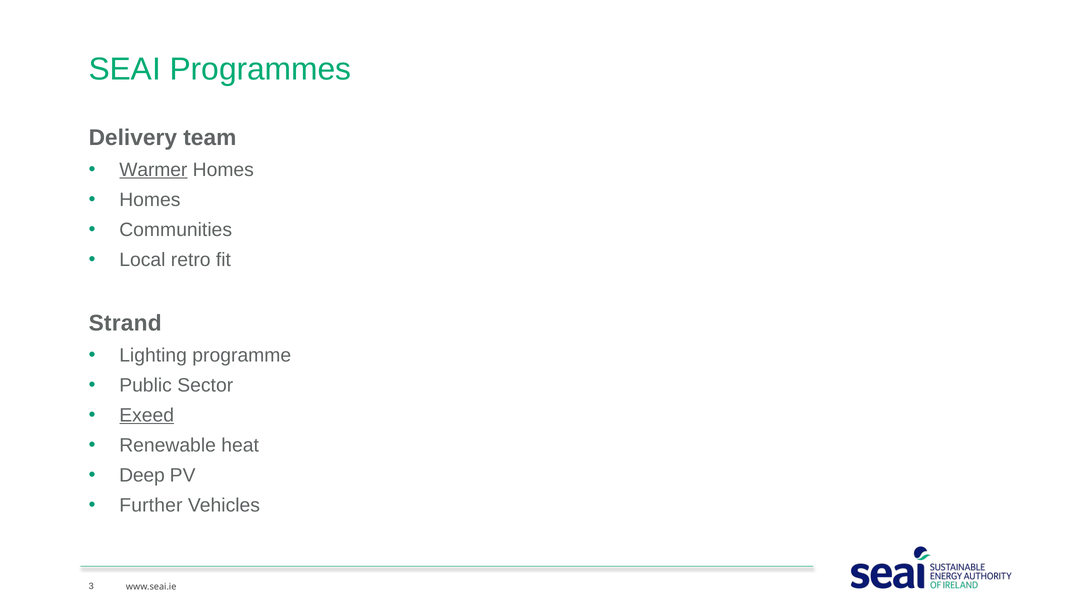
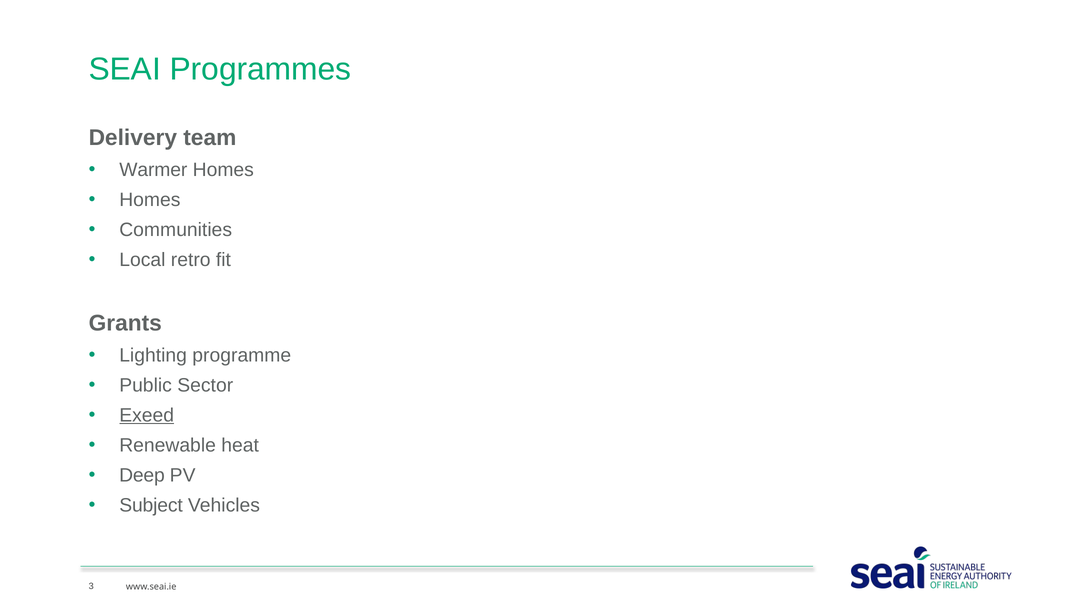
Warmer underline: present -> none (153, 170)
Strand: Strand -> Grants (125, 324)
Further: Further -> Subject (151, 506)
